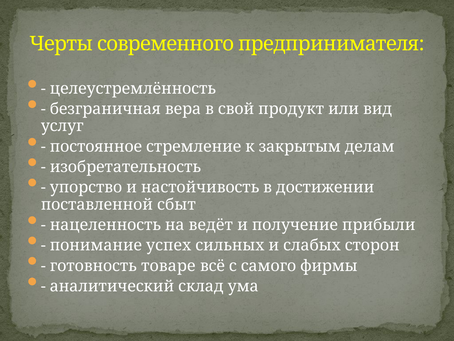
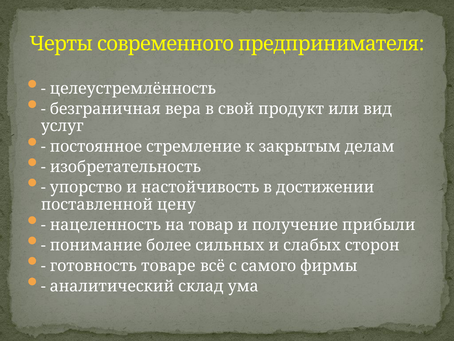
сбыт: сбыт -> цену (176, 204)
ведёт: ведёт -> товар (211, 225)
успех: успех -> более (169, 245)
